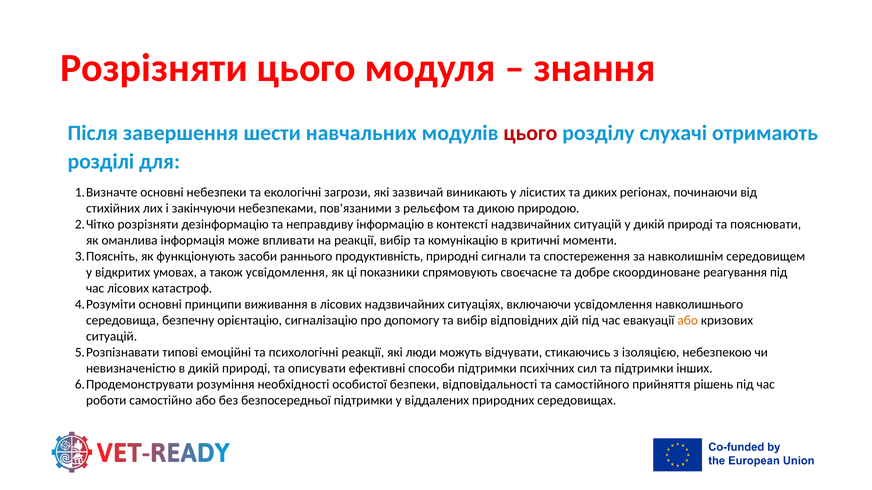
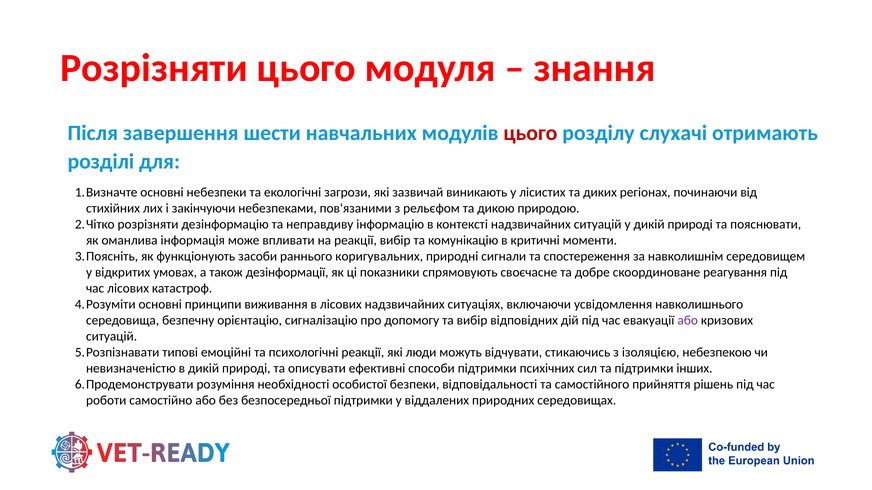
продуктивність: продуктивність -> коригувальних (379, 257)
також усвідомлення: усвідомлення -> дезінформації (287, 273)
або colour: orange -> purple (688, 321)
